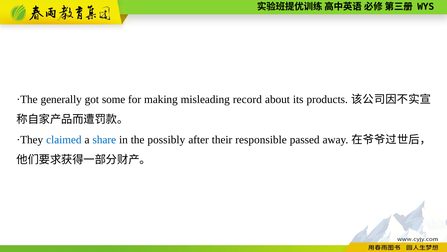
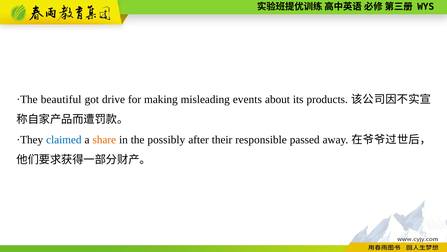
generally: generally -> beautiful (61, 99)
some: some -> drive (114, 99)
record: record -> events (247, 99)
share colour: blue -> orange (104, 139)
